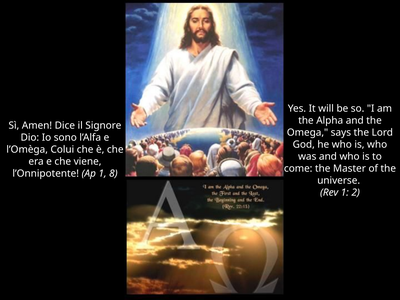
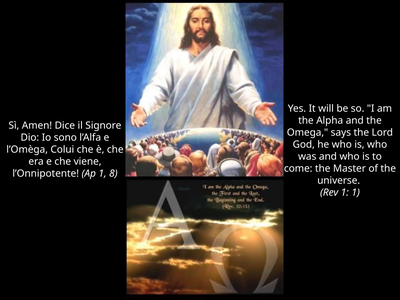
1 2: 2 -> 1 (356, 193)
